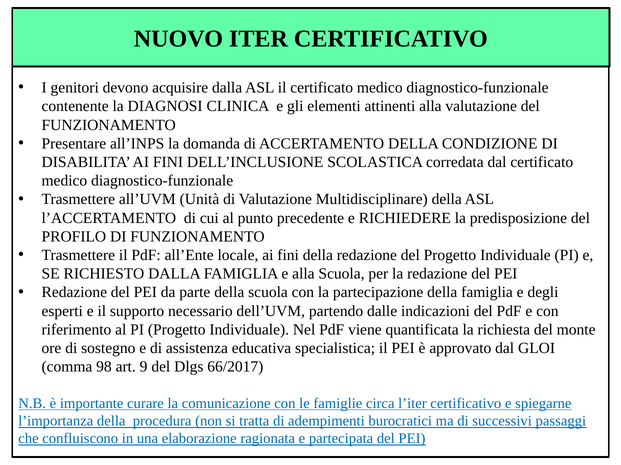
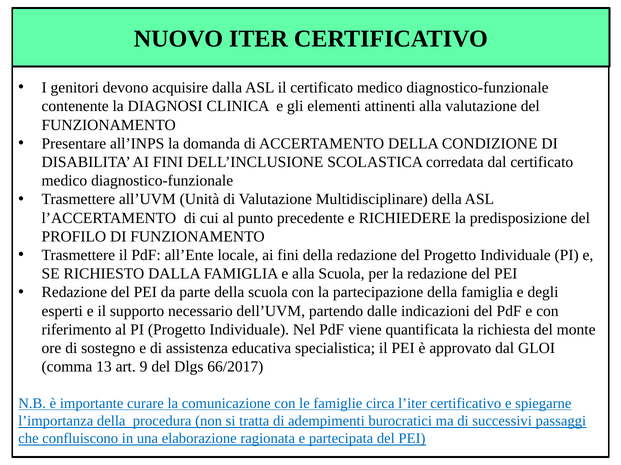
98: 98 -> 13 (104, 367)
